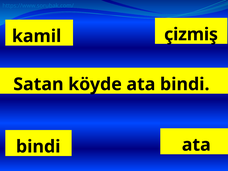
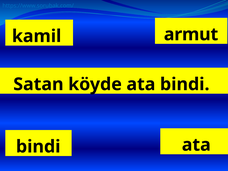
çizmiş: çizmiş -> armut (191, 34)
